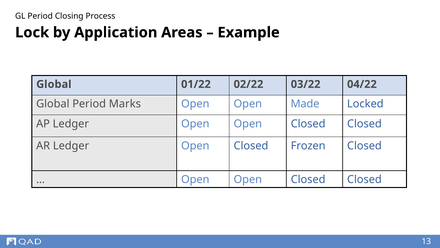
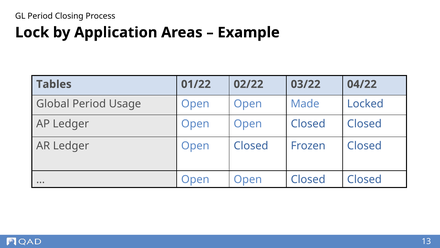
Global: Global -> Tables (54, 84)
Marks: Marks -> Usage (125, 104)
